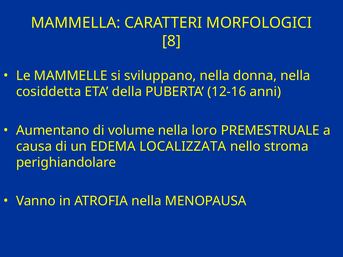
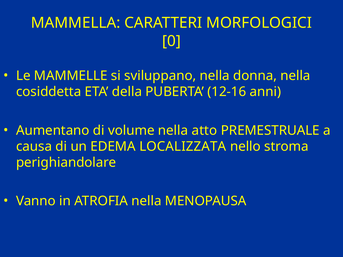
8: 8 -> 0 (171, 41)
loro: loro -> atto (204, 131)
